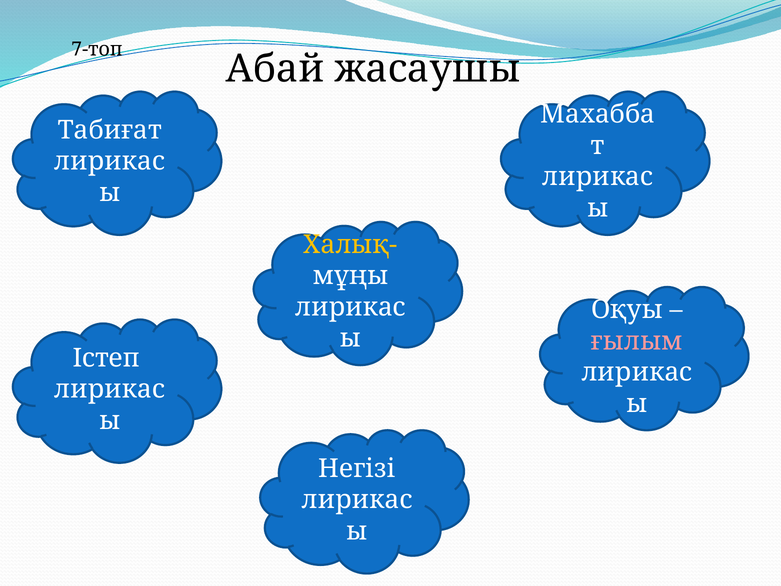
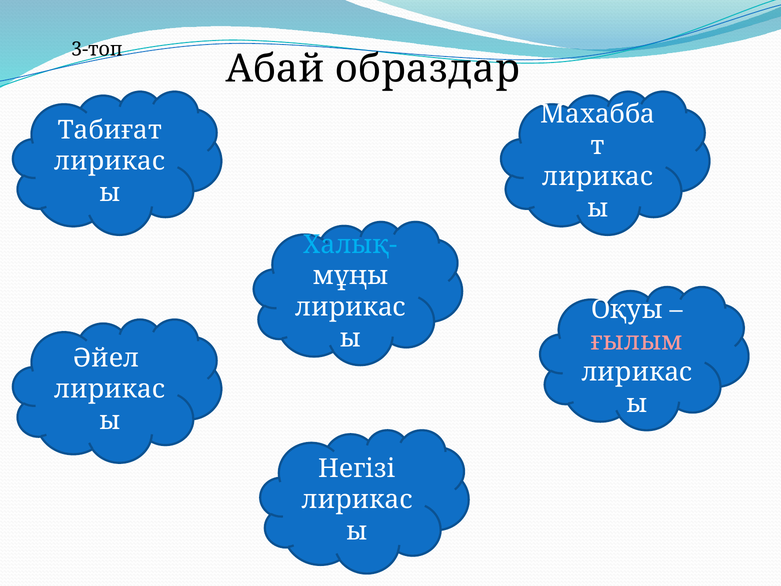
7-топ: 7-топ -> 3-топ (97, 49)
жасаушы: жасаушы -> образдар (428, 69)
Халық- colour: yellow -> light blue (351, 245)
Істеп: Істеп -> Әйел (106, 358)
